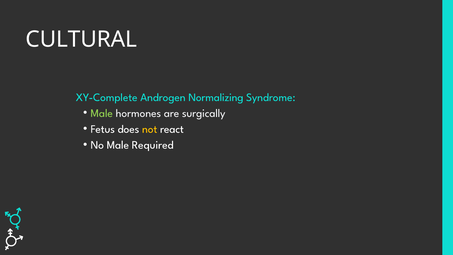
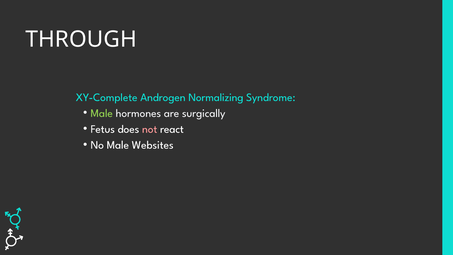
CULTURAL: CULTURAL -> THROUGH (81, 39)
not colour: yellow -> pink (150, 129)
Required: Required -> Websites (153, 145)
